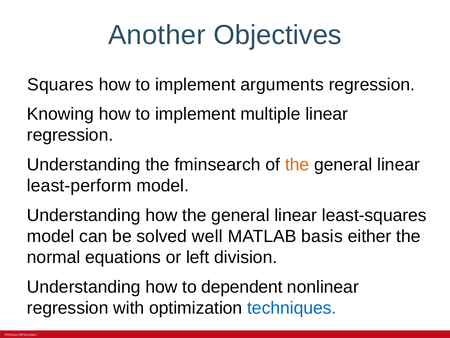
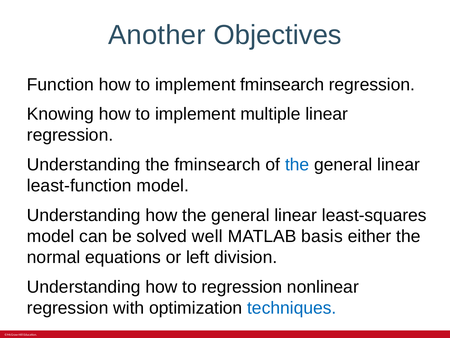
Squares: Squares -> Function (60, 84)
implement arguments: arguments -> fminsearch (282, 84)
the colour: orange -> blue (297, 164)
least-perform: least-perform -> least-function (79, 185)
to dependent: dependent -> regression (242, 287)
